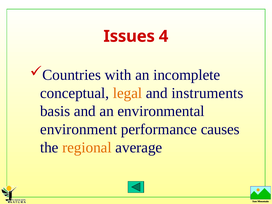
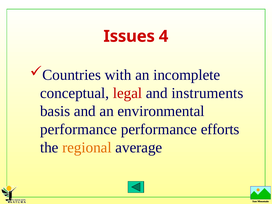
legal colour: orange -> red (128, 93)
environment: environment -> performance (79, 129)
causes: causes -> efforts (220, 129)
